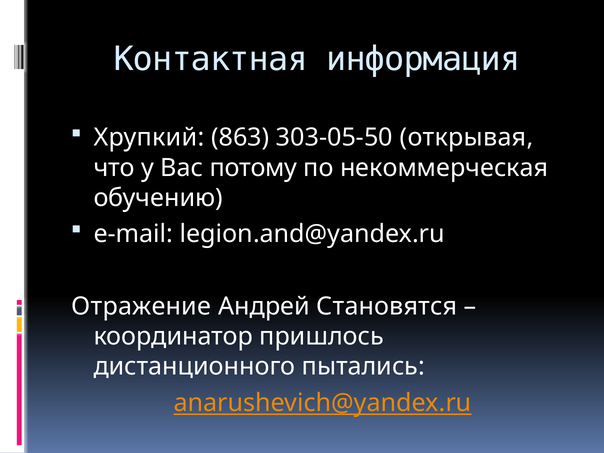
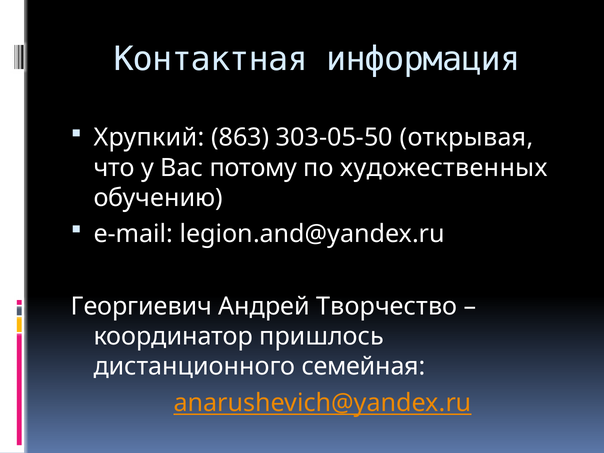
некоммерческая: некоммерческая -> художественных (444, 168)
Отражение: Отражение -> Георгиевич (141, 306)
Становятся: Становятся -> Творчество (387, 306)
пытались: пытались -> семейная (363, 367)
